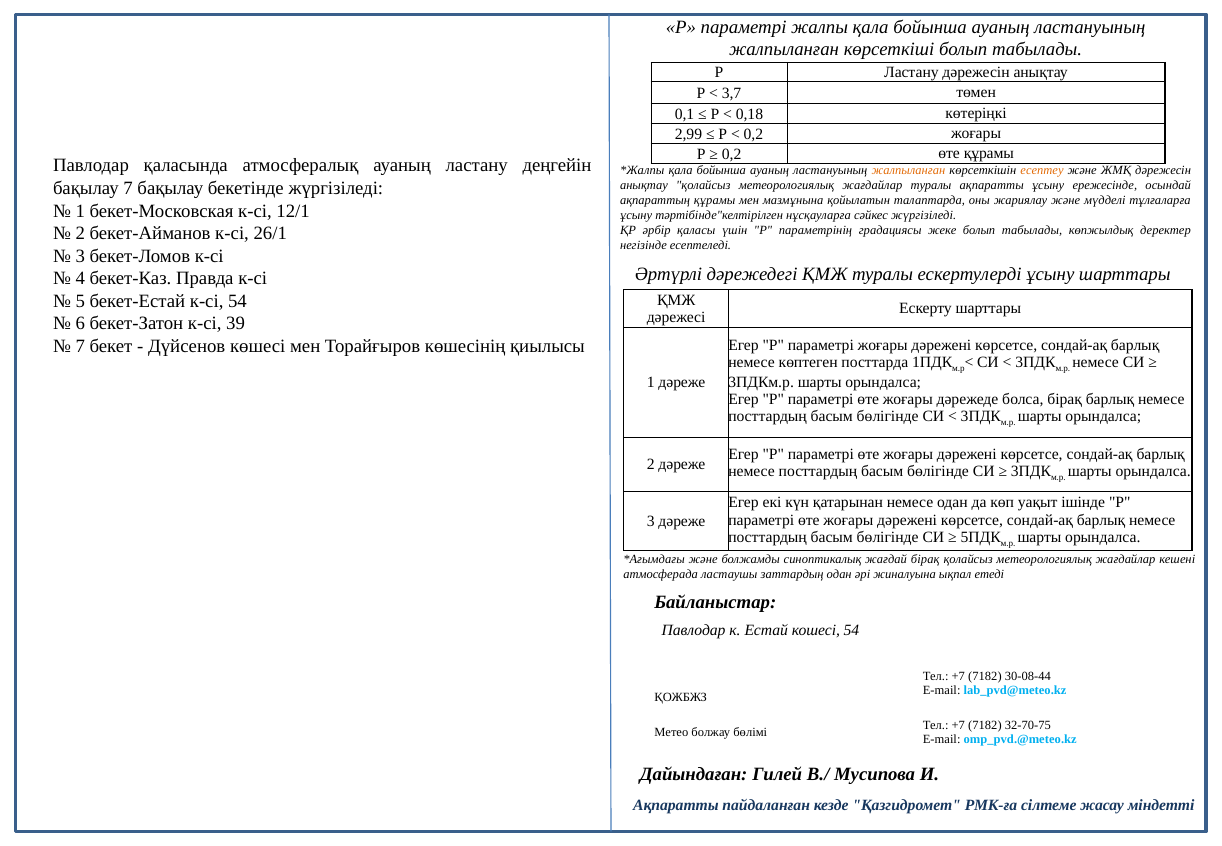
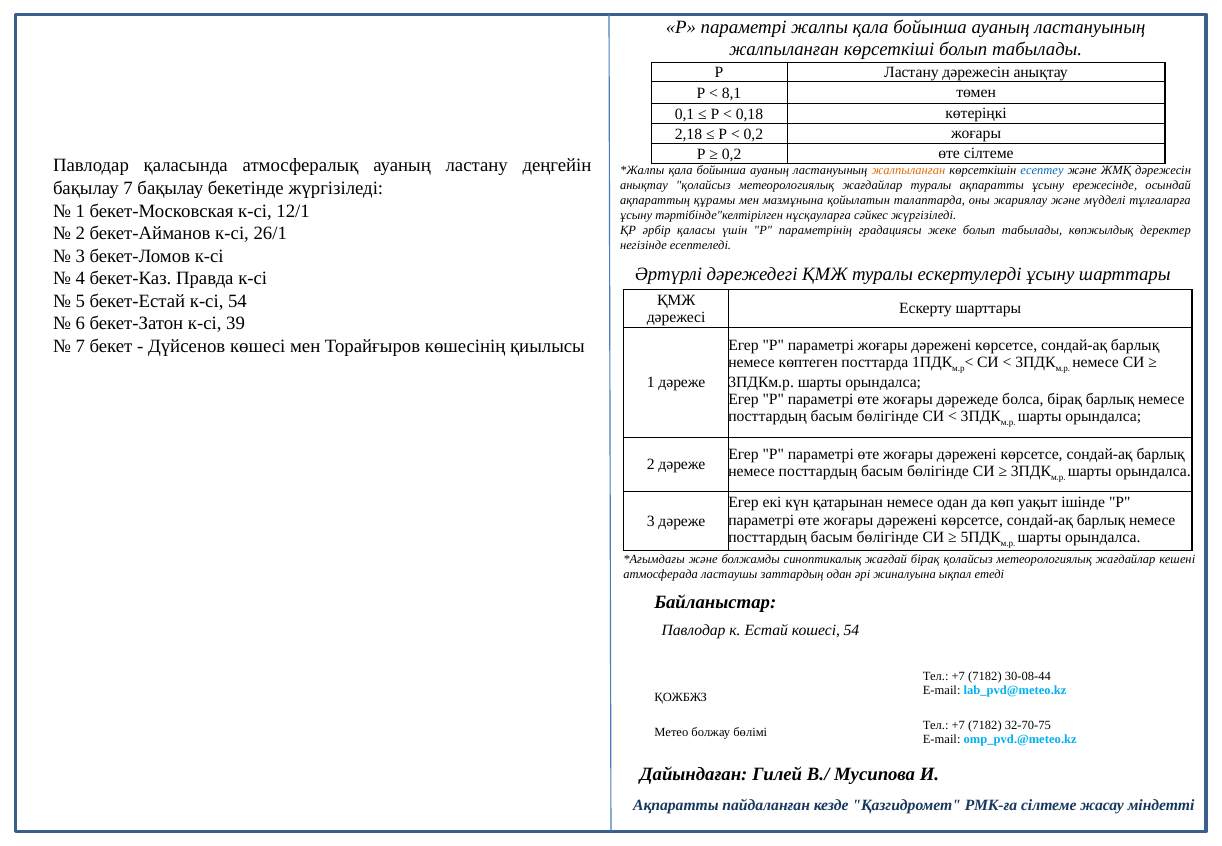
3,7: 3,7 -> 8,1 (732, 93)
2,99: 2,99 -> 2,18 (688, 134)
өте құрамы: құрамы -> сілтеме (989, 154)
есептеу colour: orange -> blue (1042, 170)
